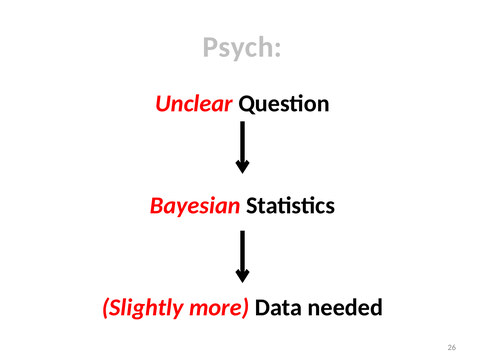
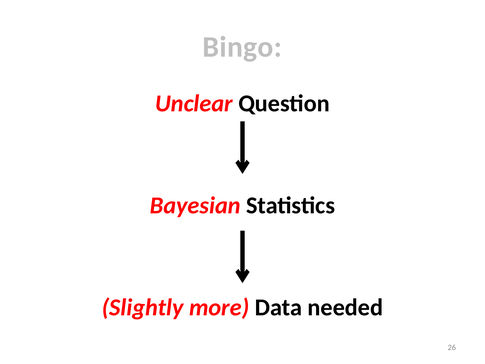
Psych: Psych -> Bingo (242, 47)
